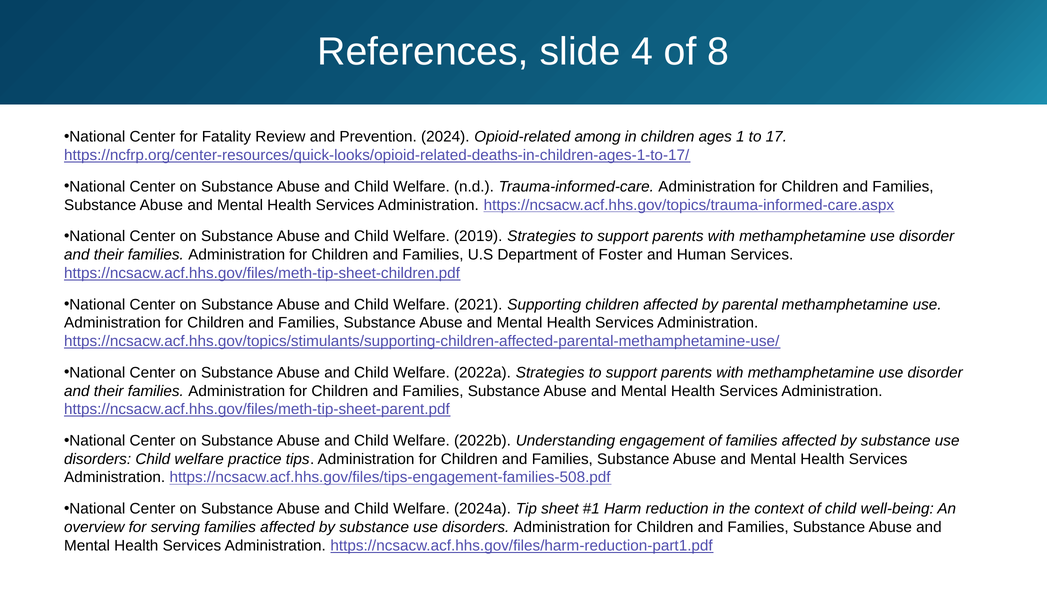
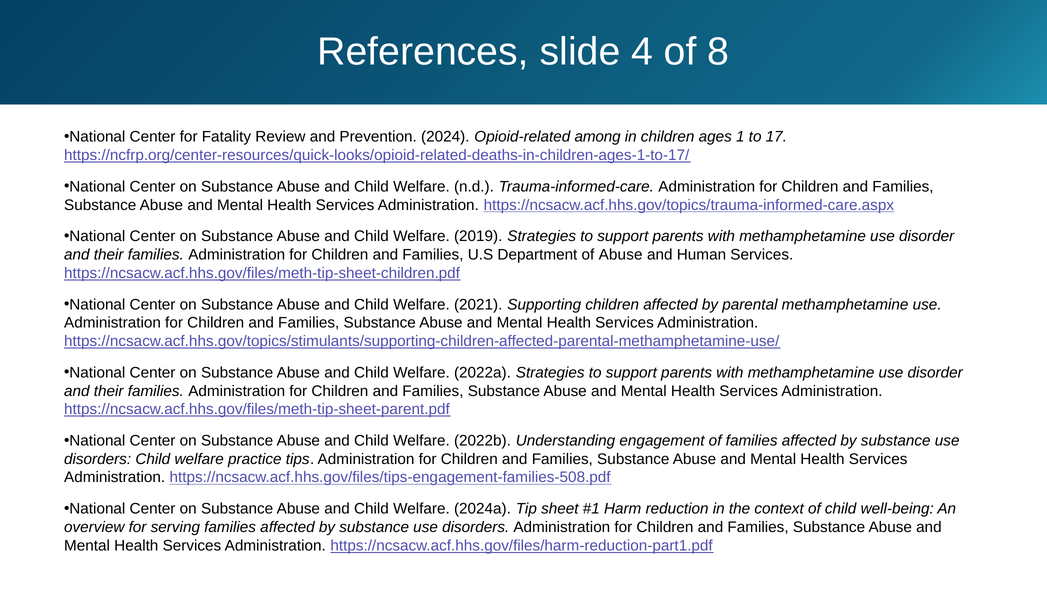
of Foster: Foster -> Abuse (621, 255)
